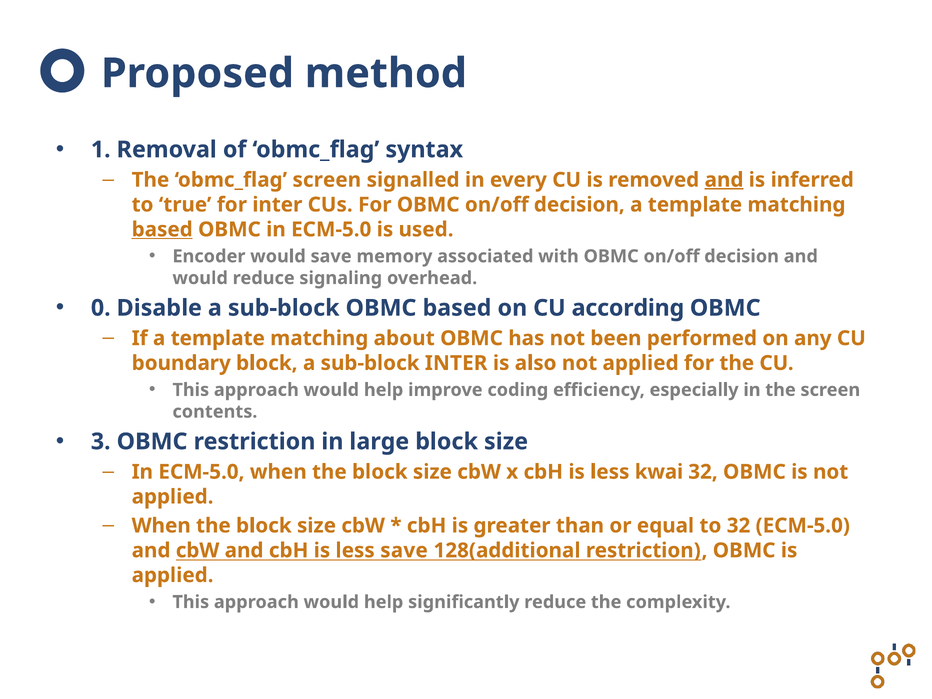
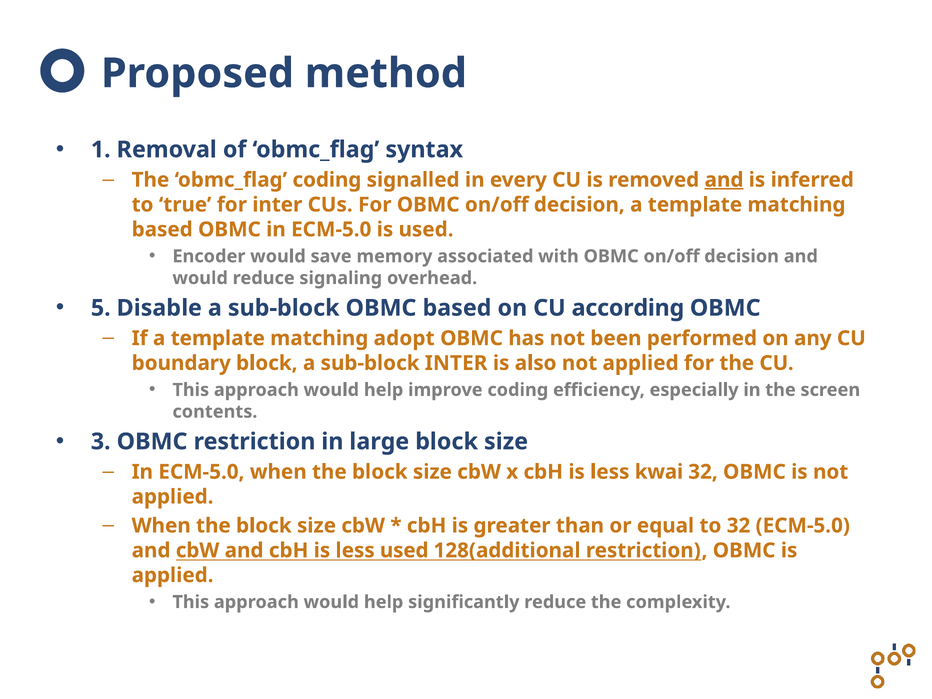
obmc_flag screen: screen -> coding (327, 180)
based underline: present -> none (162, 230)
0: 0 -> 5 (101, 308)
about: about -> adopt (404, 338)
less save: save -> used (404, 550)
